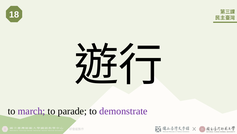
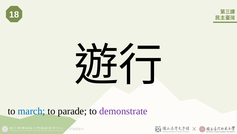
march colour: purple -> blue (32, 111)
